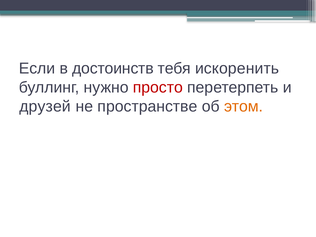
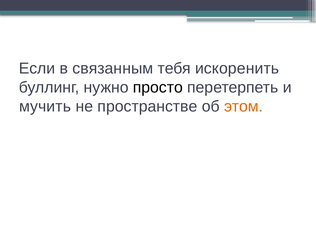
достоинств: достоинств -> связанным (113, 69)
просто colour: red -> black (158, 87)
друзей: друзей -> мучить (45, 106)
